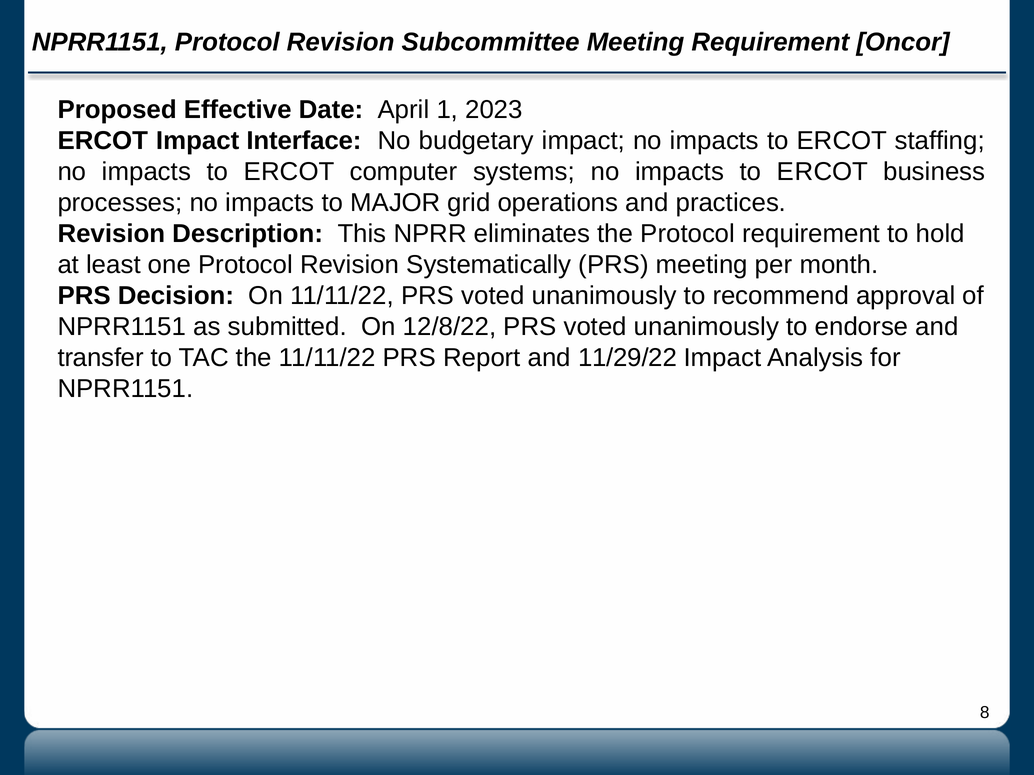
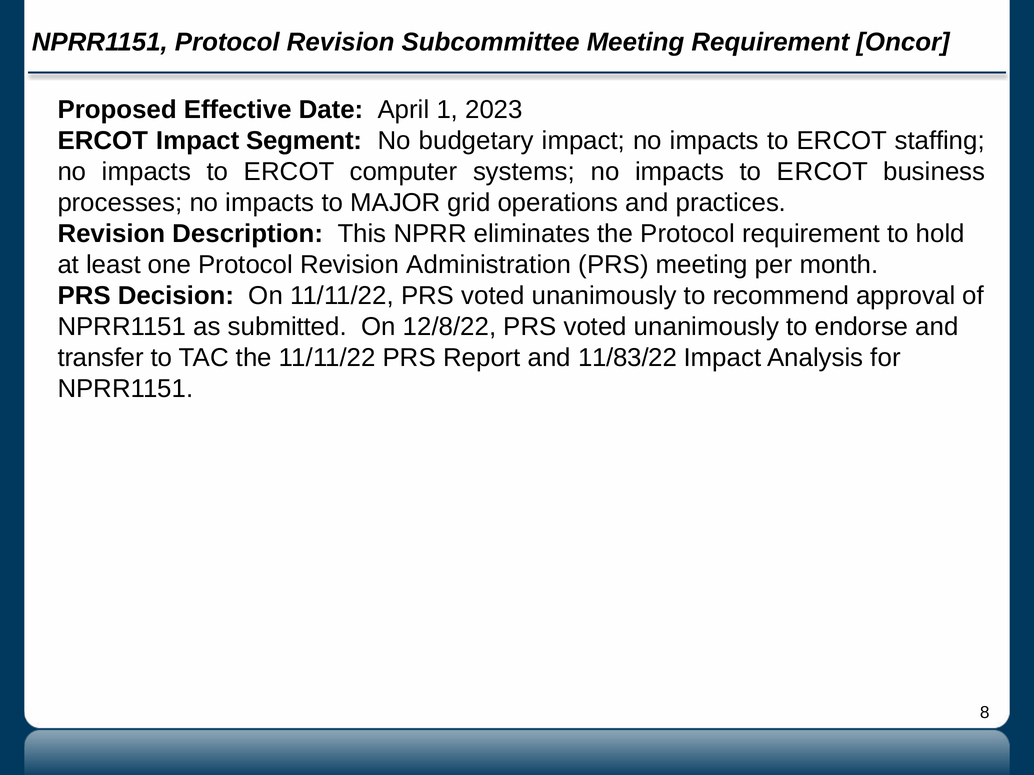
Interface: Interface -> Segment (304, 141)
Systematically: Systematically -> Administration (489, 265)
11/29/22: 11/29/22 -> 11/83/22 (627, 358)
